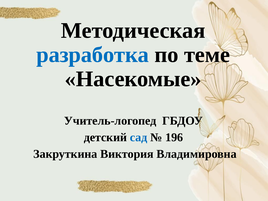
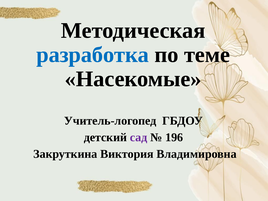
сад colour: blue -> purple (139, 137)
